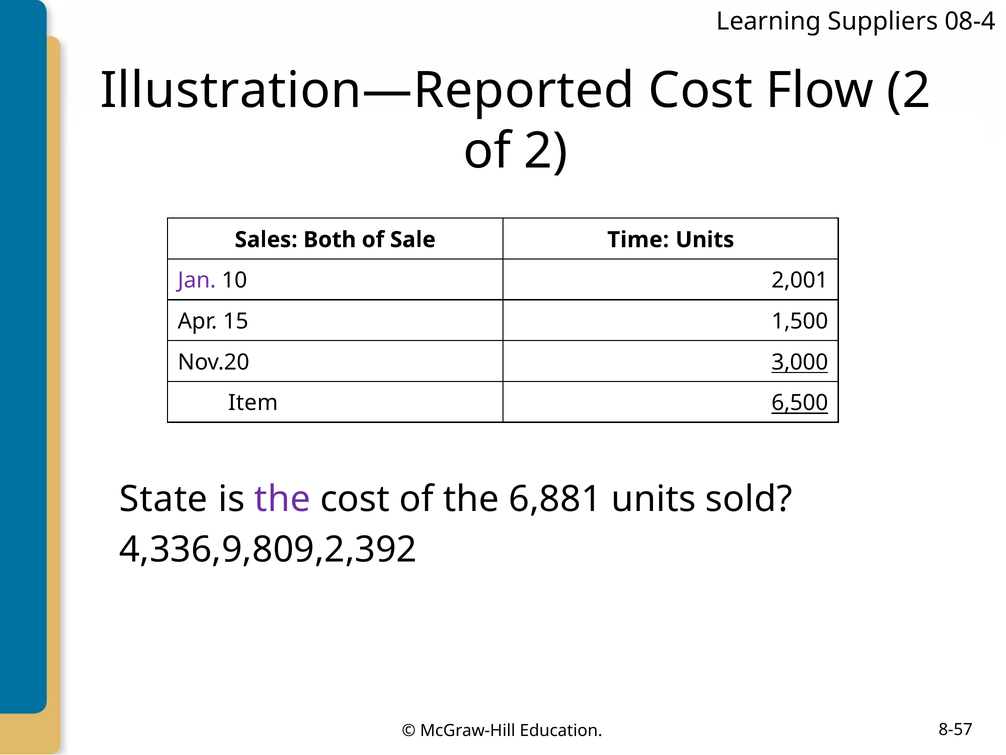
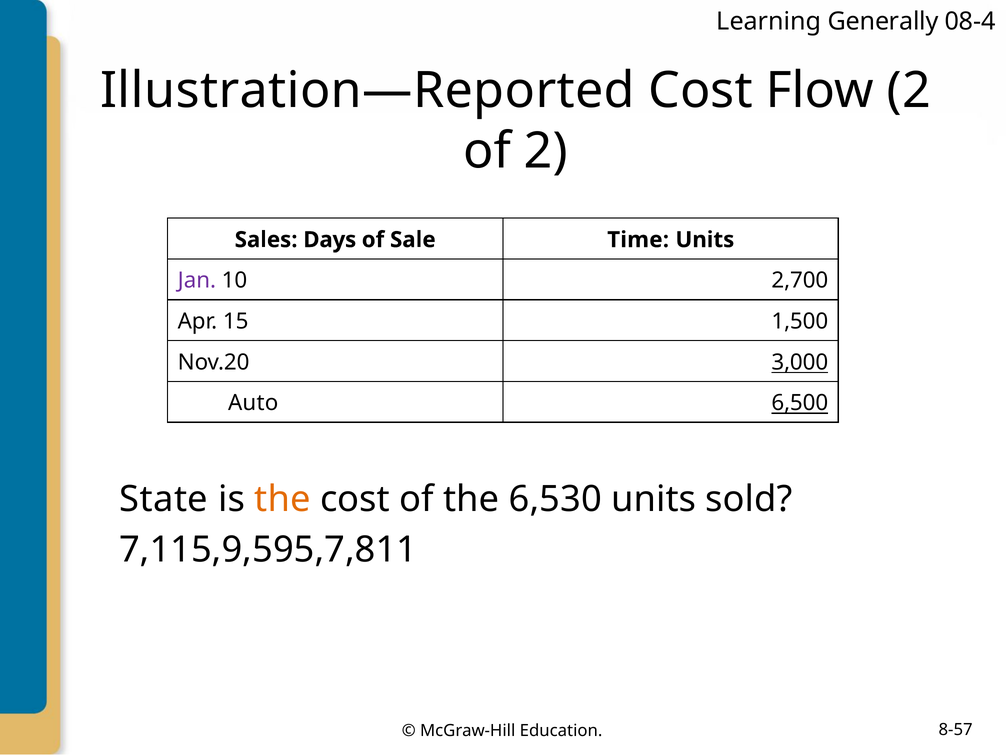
Suppliers: Suppliers -> Generally (883, 22)
Both: Both -> Days (330, 240)
2,001: 2,001 -> 2,700 (800, 280)
Item: Item -> Auto (253, 403)
the colour: purple -> orange (282, 499)
6,881: 6,881 -> 6,530 (555, 499)
4,336,9,809,2,392: 4,336,9,809,2,392 -> 7,115,9,595,7,811 (268, 550)
